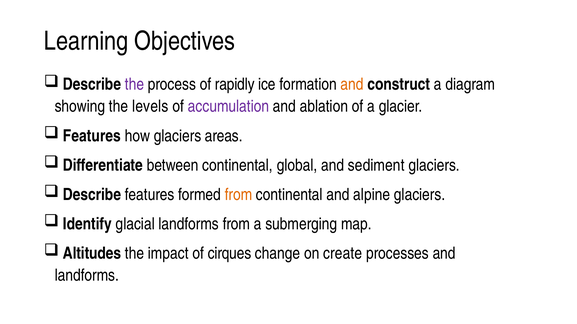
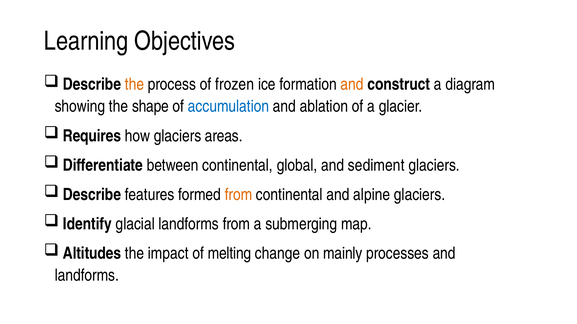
the colour: purple -> orange (134, 84)
rapidly: rapidly -> frozen (235, 84)
levels: levels -> shape (150, 107)
accumulation colour: purple -> blue (229, 107)
Features: Features -> Requires (92, 136)
cirques: cirques -> melting (229, 254)
create: create -> mainly (343, 254)
